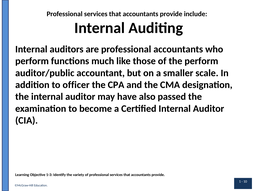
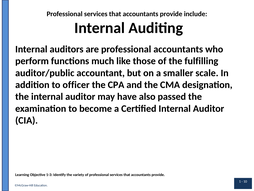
the perform: perform -> fulfilling (201, 61)
